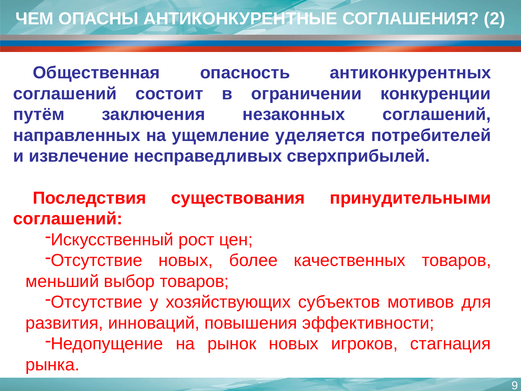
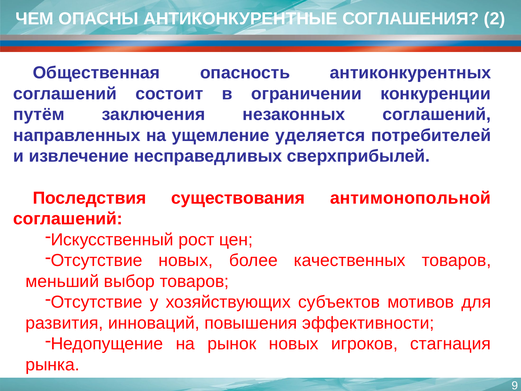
принудительными: принудительными -> антимонопольной (410, 198)
